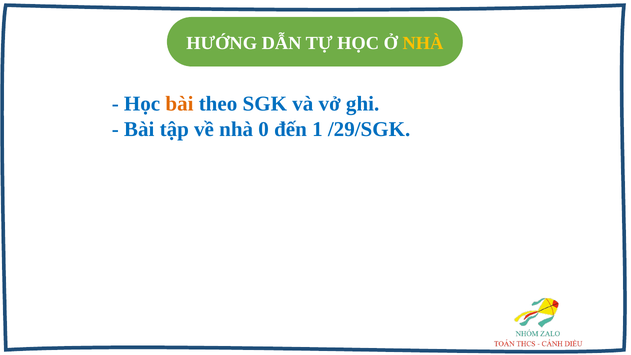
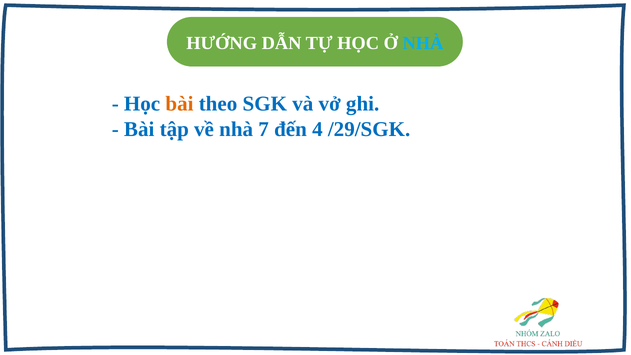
NHÀ colour: yellow -> light blue (423, 43)
0: 0 -> 7 (264, 129)
1: 1 -> 4 (317, 129)
